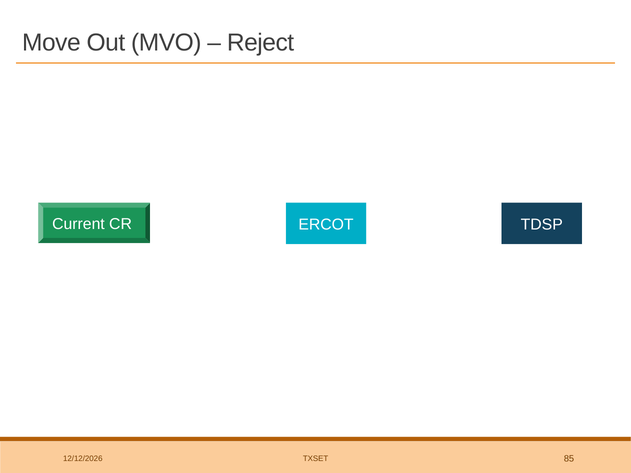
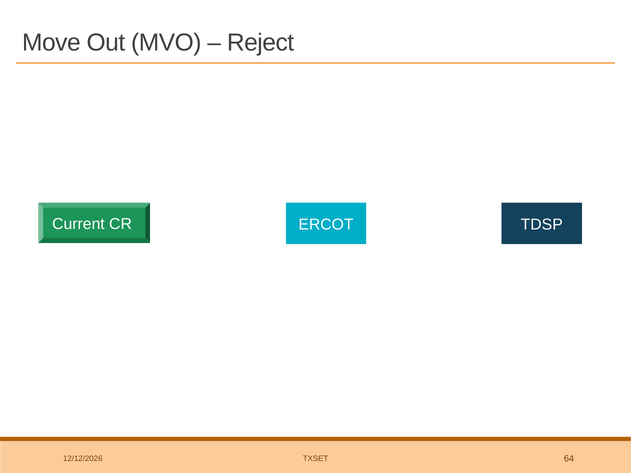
85: 85 -> 64 (569, 459)
